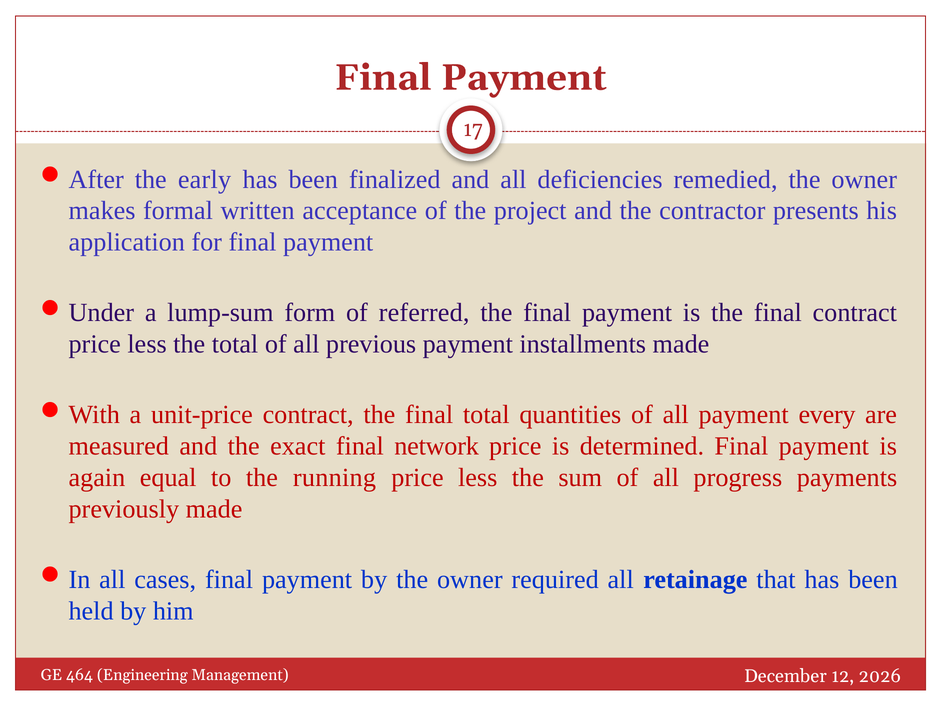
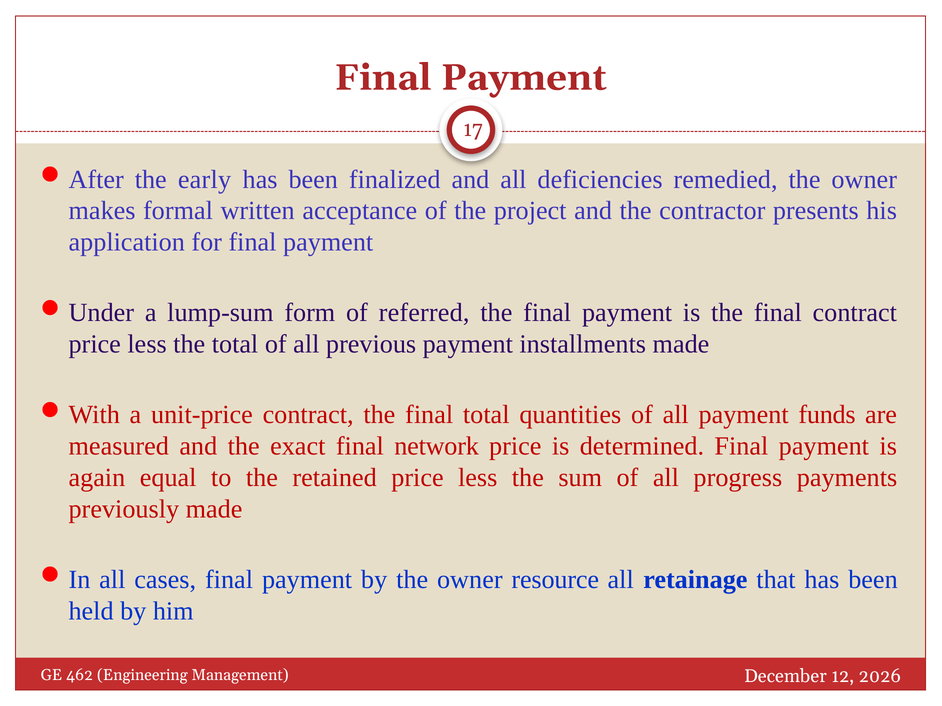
every: every -> funds (827, 415)
running: running -> retained (335, 478)
required: required -> resource (555, 580)
464: 464 -> 462 (80, 676)
